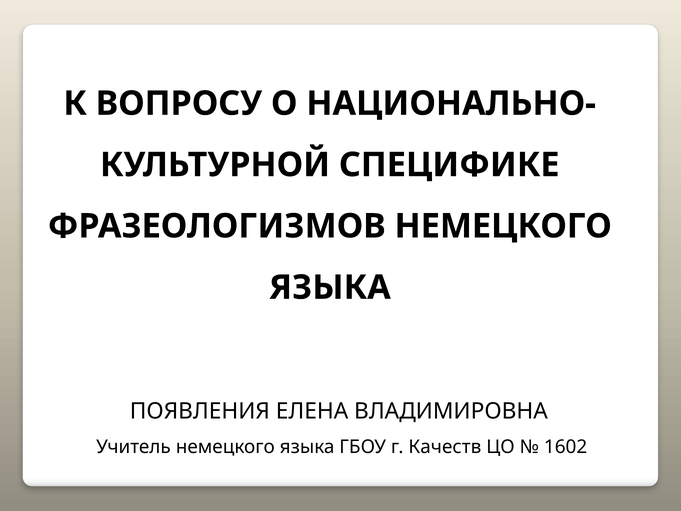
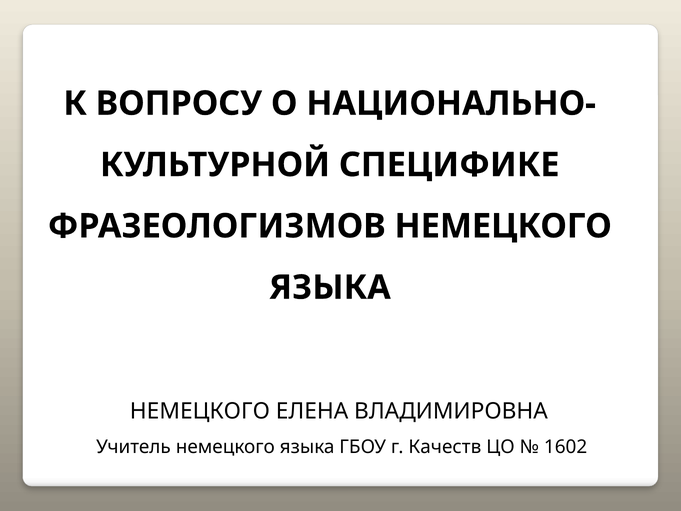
ПОЯВЛЕНИЯ: ПОЯВЛЕНИЯ -> НЕМЕЦКОГО (200, 411)
